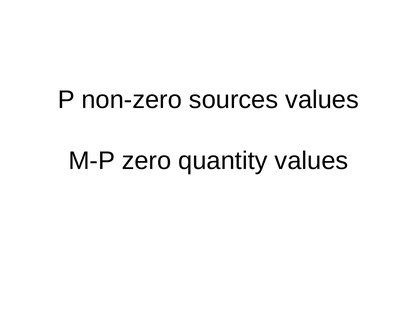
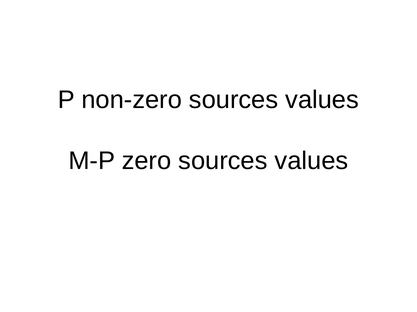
zero quantity: quantity -> sources (223, 161)
